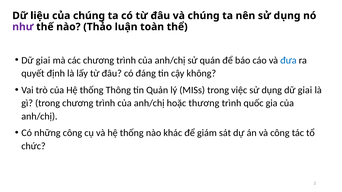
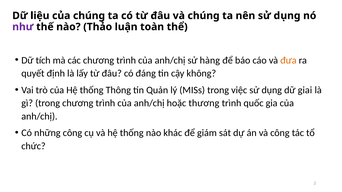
giai: giai -> tích (43, 60)
quán: quán -> hàng (210, 60)
đưa colour: blue -> orange (288, 60)
